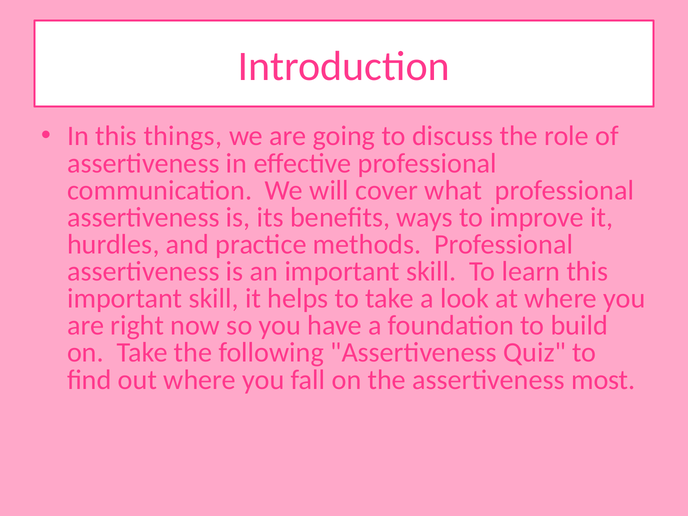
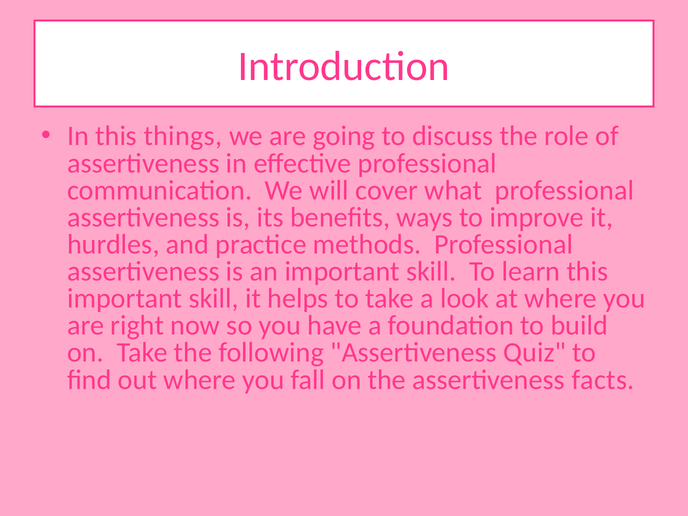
most: most -> facts (603, 380)
